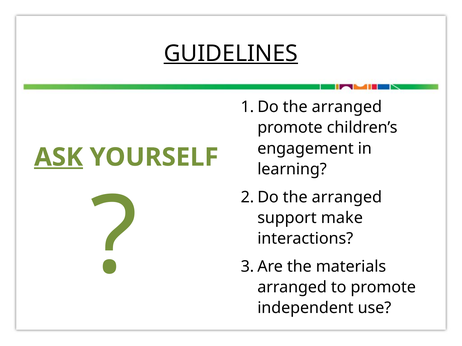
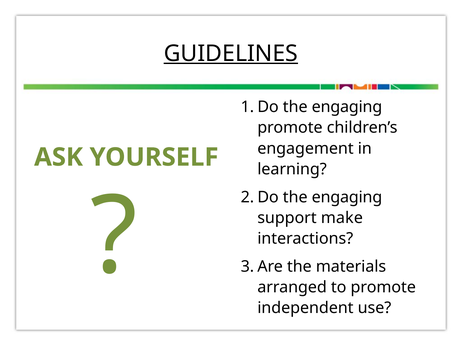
arranged: arranged -> engaging (347, 107)
ASK underline: present -> none (59, 157)
arranged: arranged -> engaging (347, 197)
